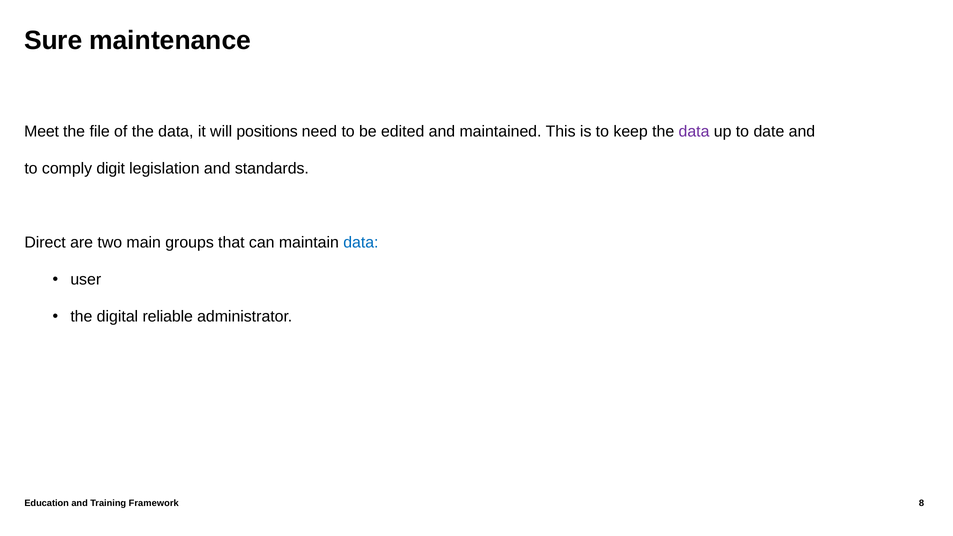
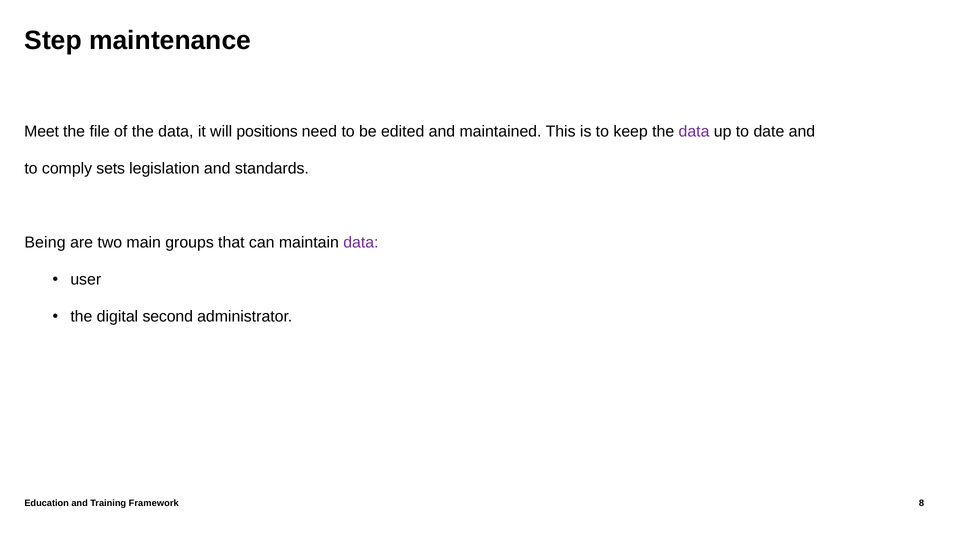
Sure: Sure -> Step (53, 41)
digit: digit -> sets (111, 169)
Direct: Direct -> Being (45, 243)
data colour: blue -> purple (361, 243)
reliable: reliable -> second (168, 317)
